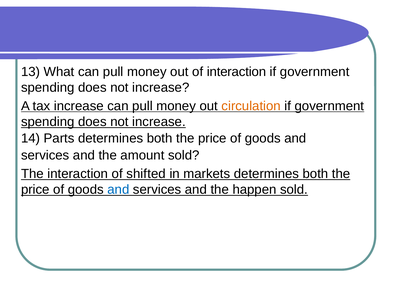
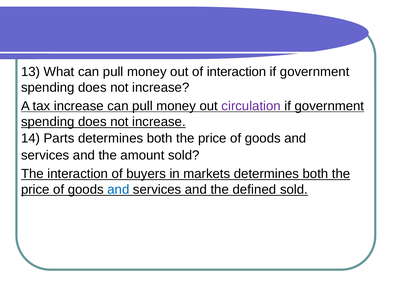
circulation colour: orange -> purple (251, 106)
shifted: shifted -> buyers (146, 174)
happen: happen -> defined (254, 190)
